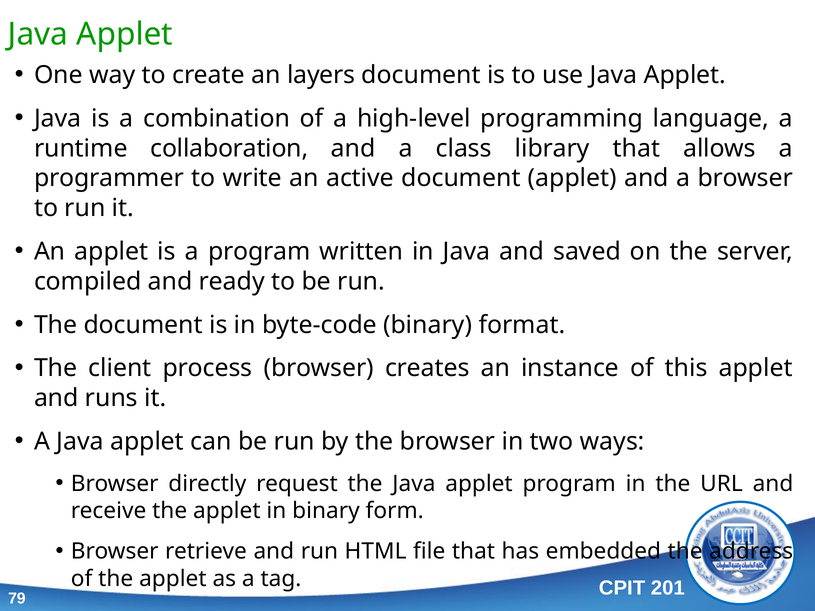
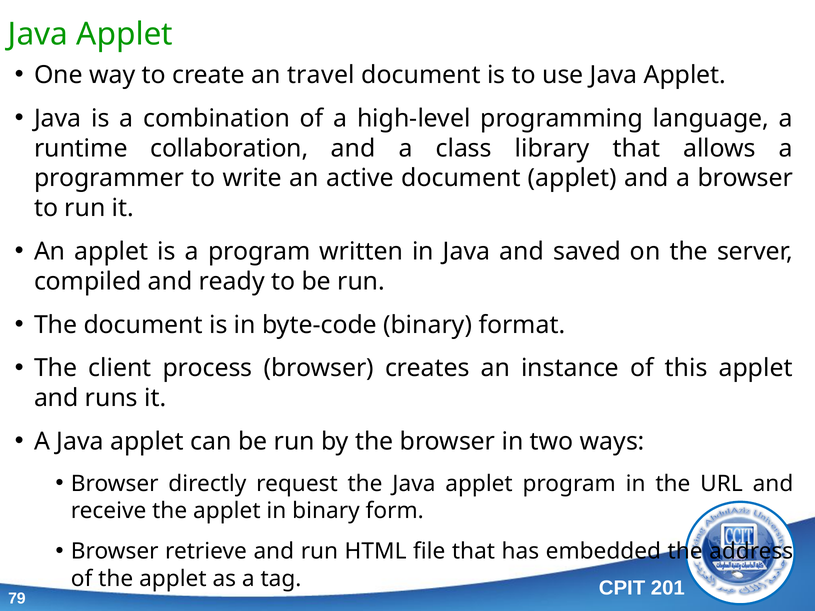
layers: layers -> travel (321, 75)
